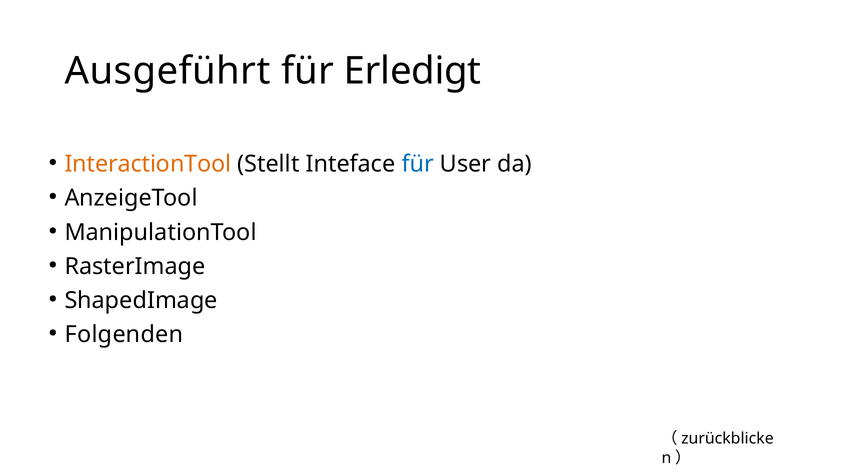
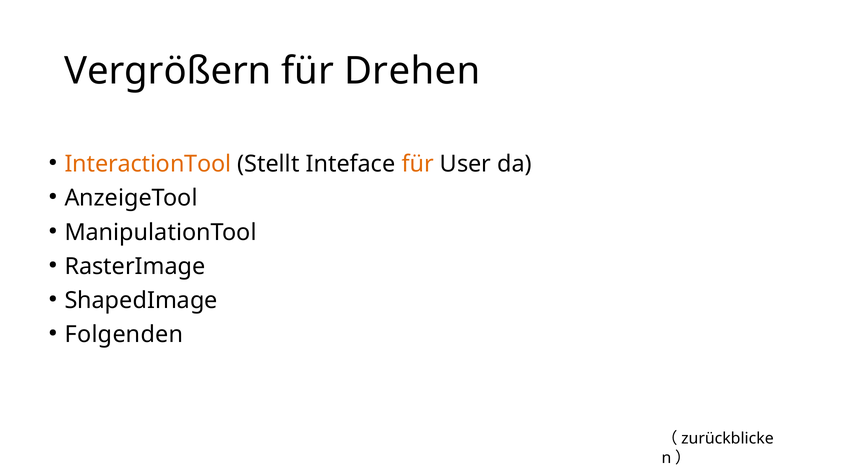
Ausgeführt: Ausgeführt -> Vergrößern (168, 71)
Erledigt: Erledigt -> Drehen (412, 71)
für colour: blue -> orange (418, 164)
